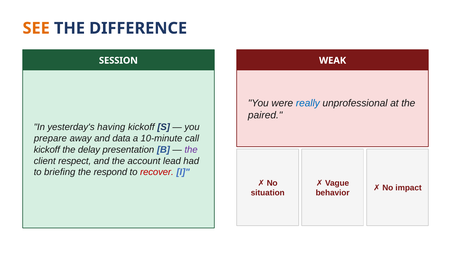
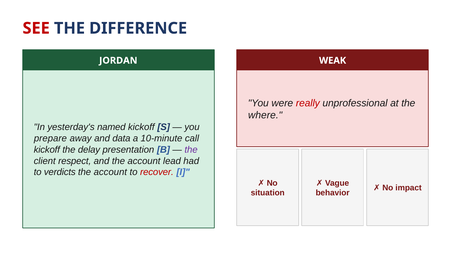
SEE colour: orange -> red (36, 28)
SESSION: SESSION -> JORDAN (118, 60)
really colour: blue -> red (308, 103)
paired: paired -> where (265, 115)
having: having -> named (111, 127)
briefing: briefing -> verdicts (60, 172)
respond: respond -> account (110, 172)
